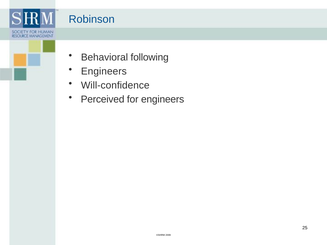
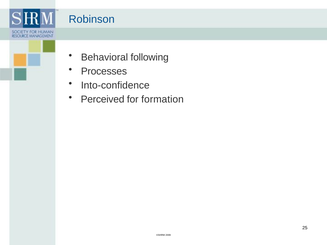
Engineers: Engineers -> Processes (104, 71)
Will-confidence: Will-confidence -> Into-confidence (115, 85)
for engineers: engineers -> formation (163, 99)
